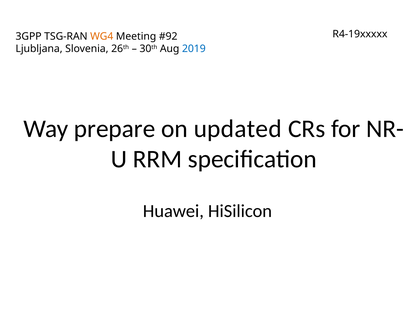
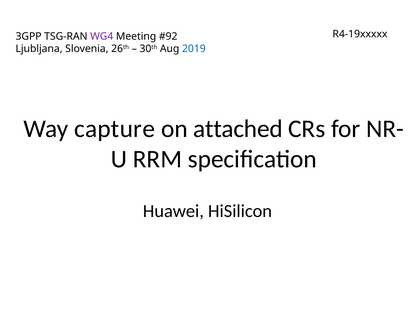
WG4 colour: orange -> purple (102, 36)
prepare: prepare -> capture (114, 129)
updated: updated -> attached (238, 129)
